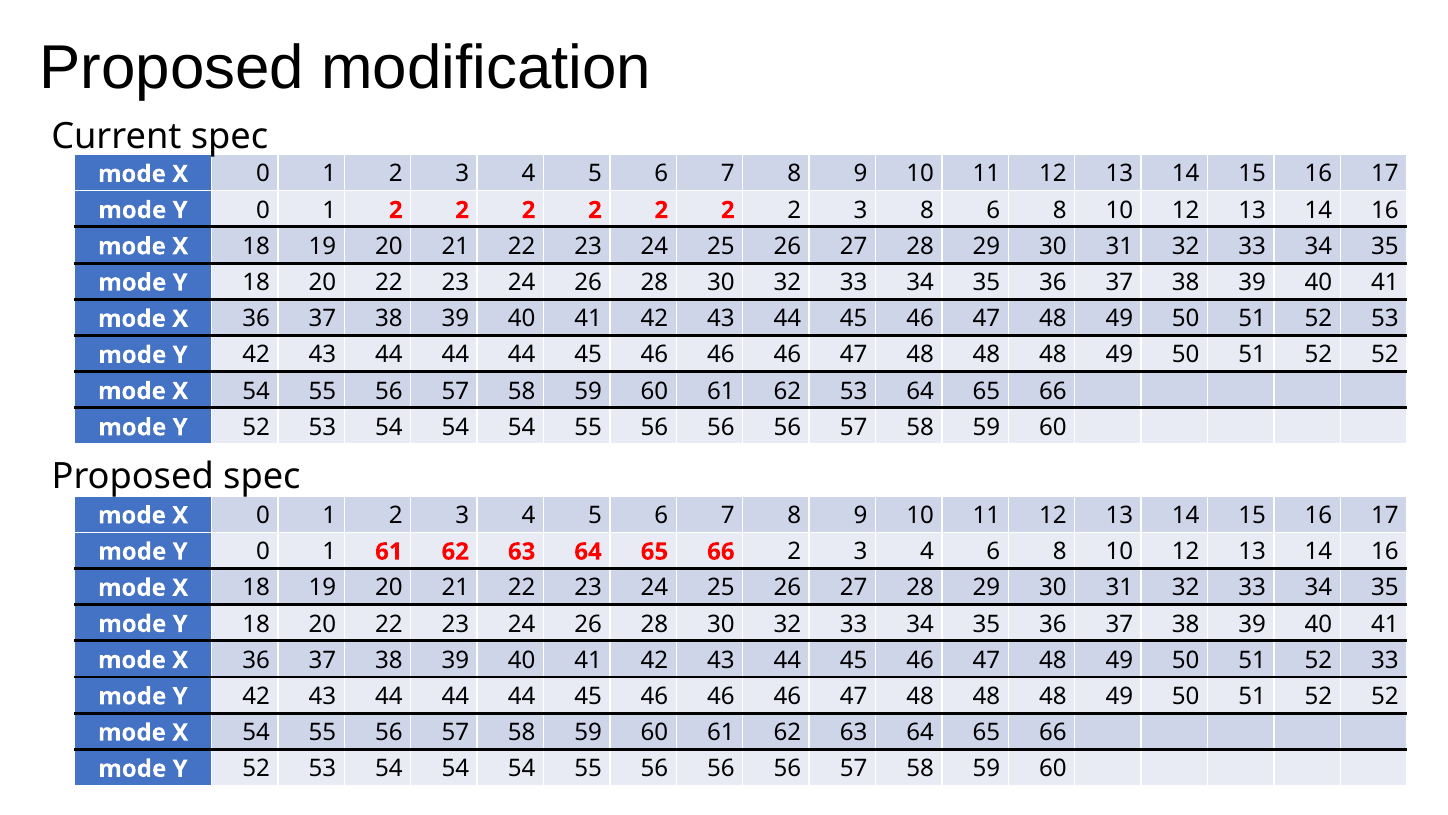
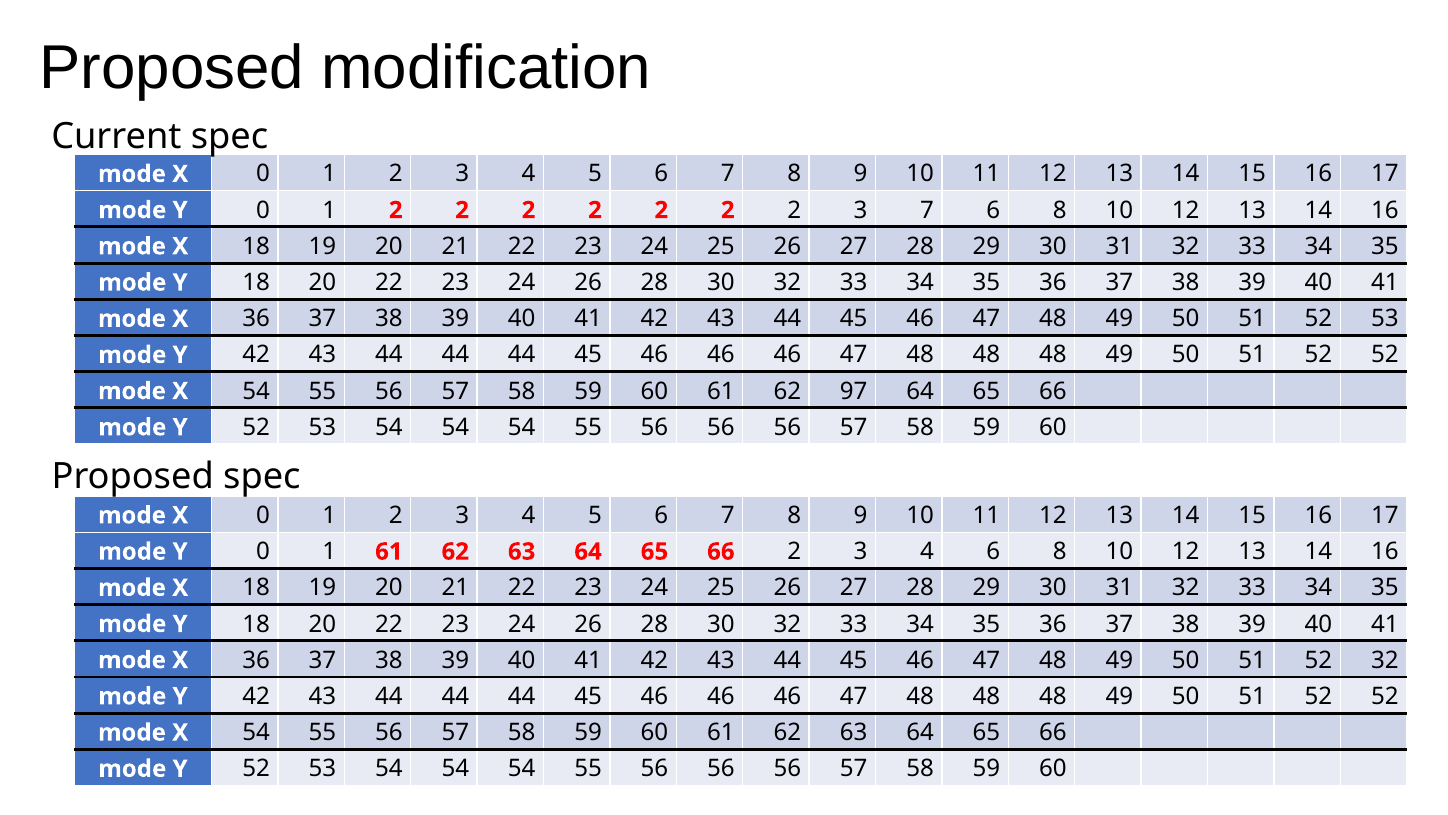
3 8: 8 -> 7 (927, 210)
62 53: 53 -> 97 (854, 391)
52 33: 33 -> 32 (1385, 660)
